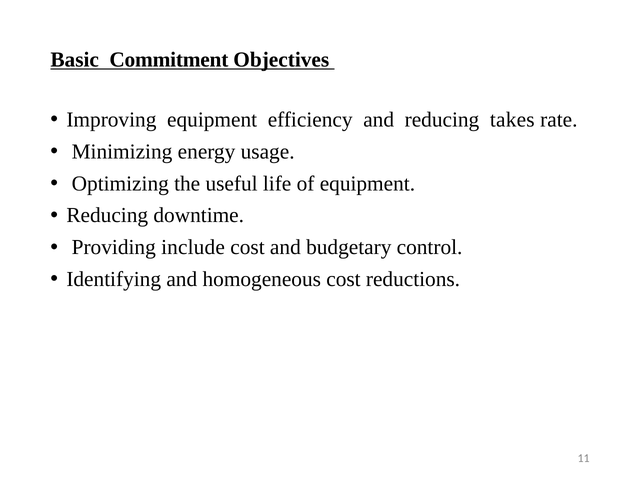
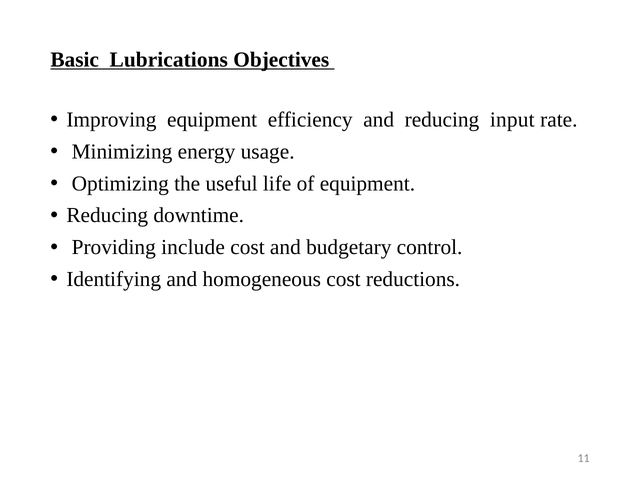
Commitment: Commitment -> Lubrications (169, 60)
takes: takes -> input (512, 120)
